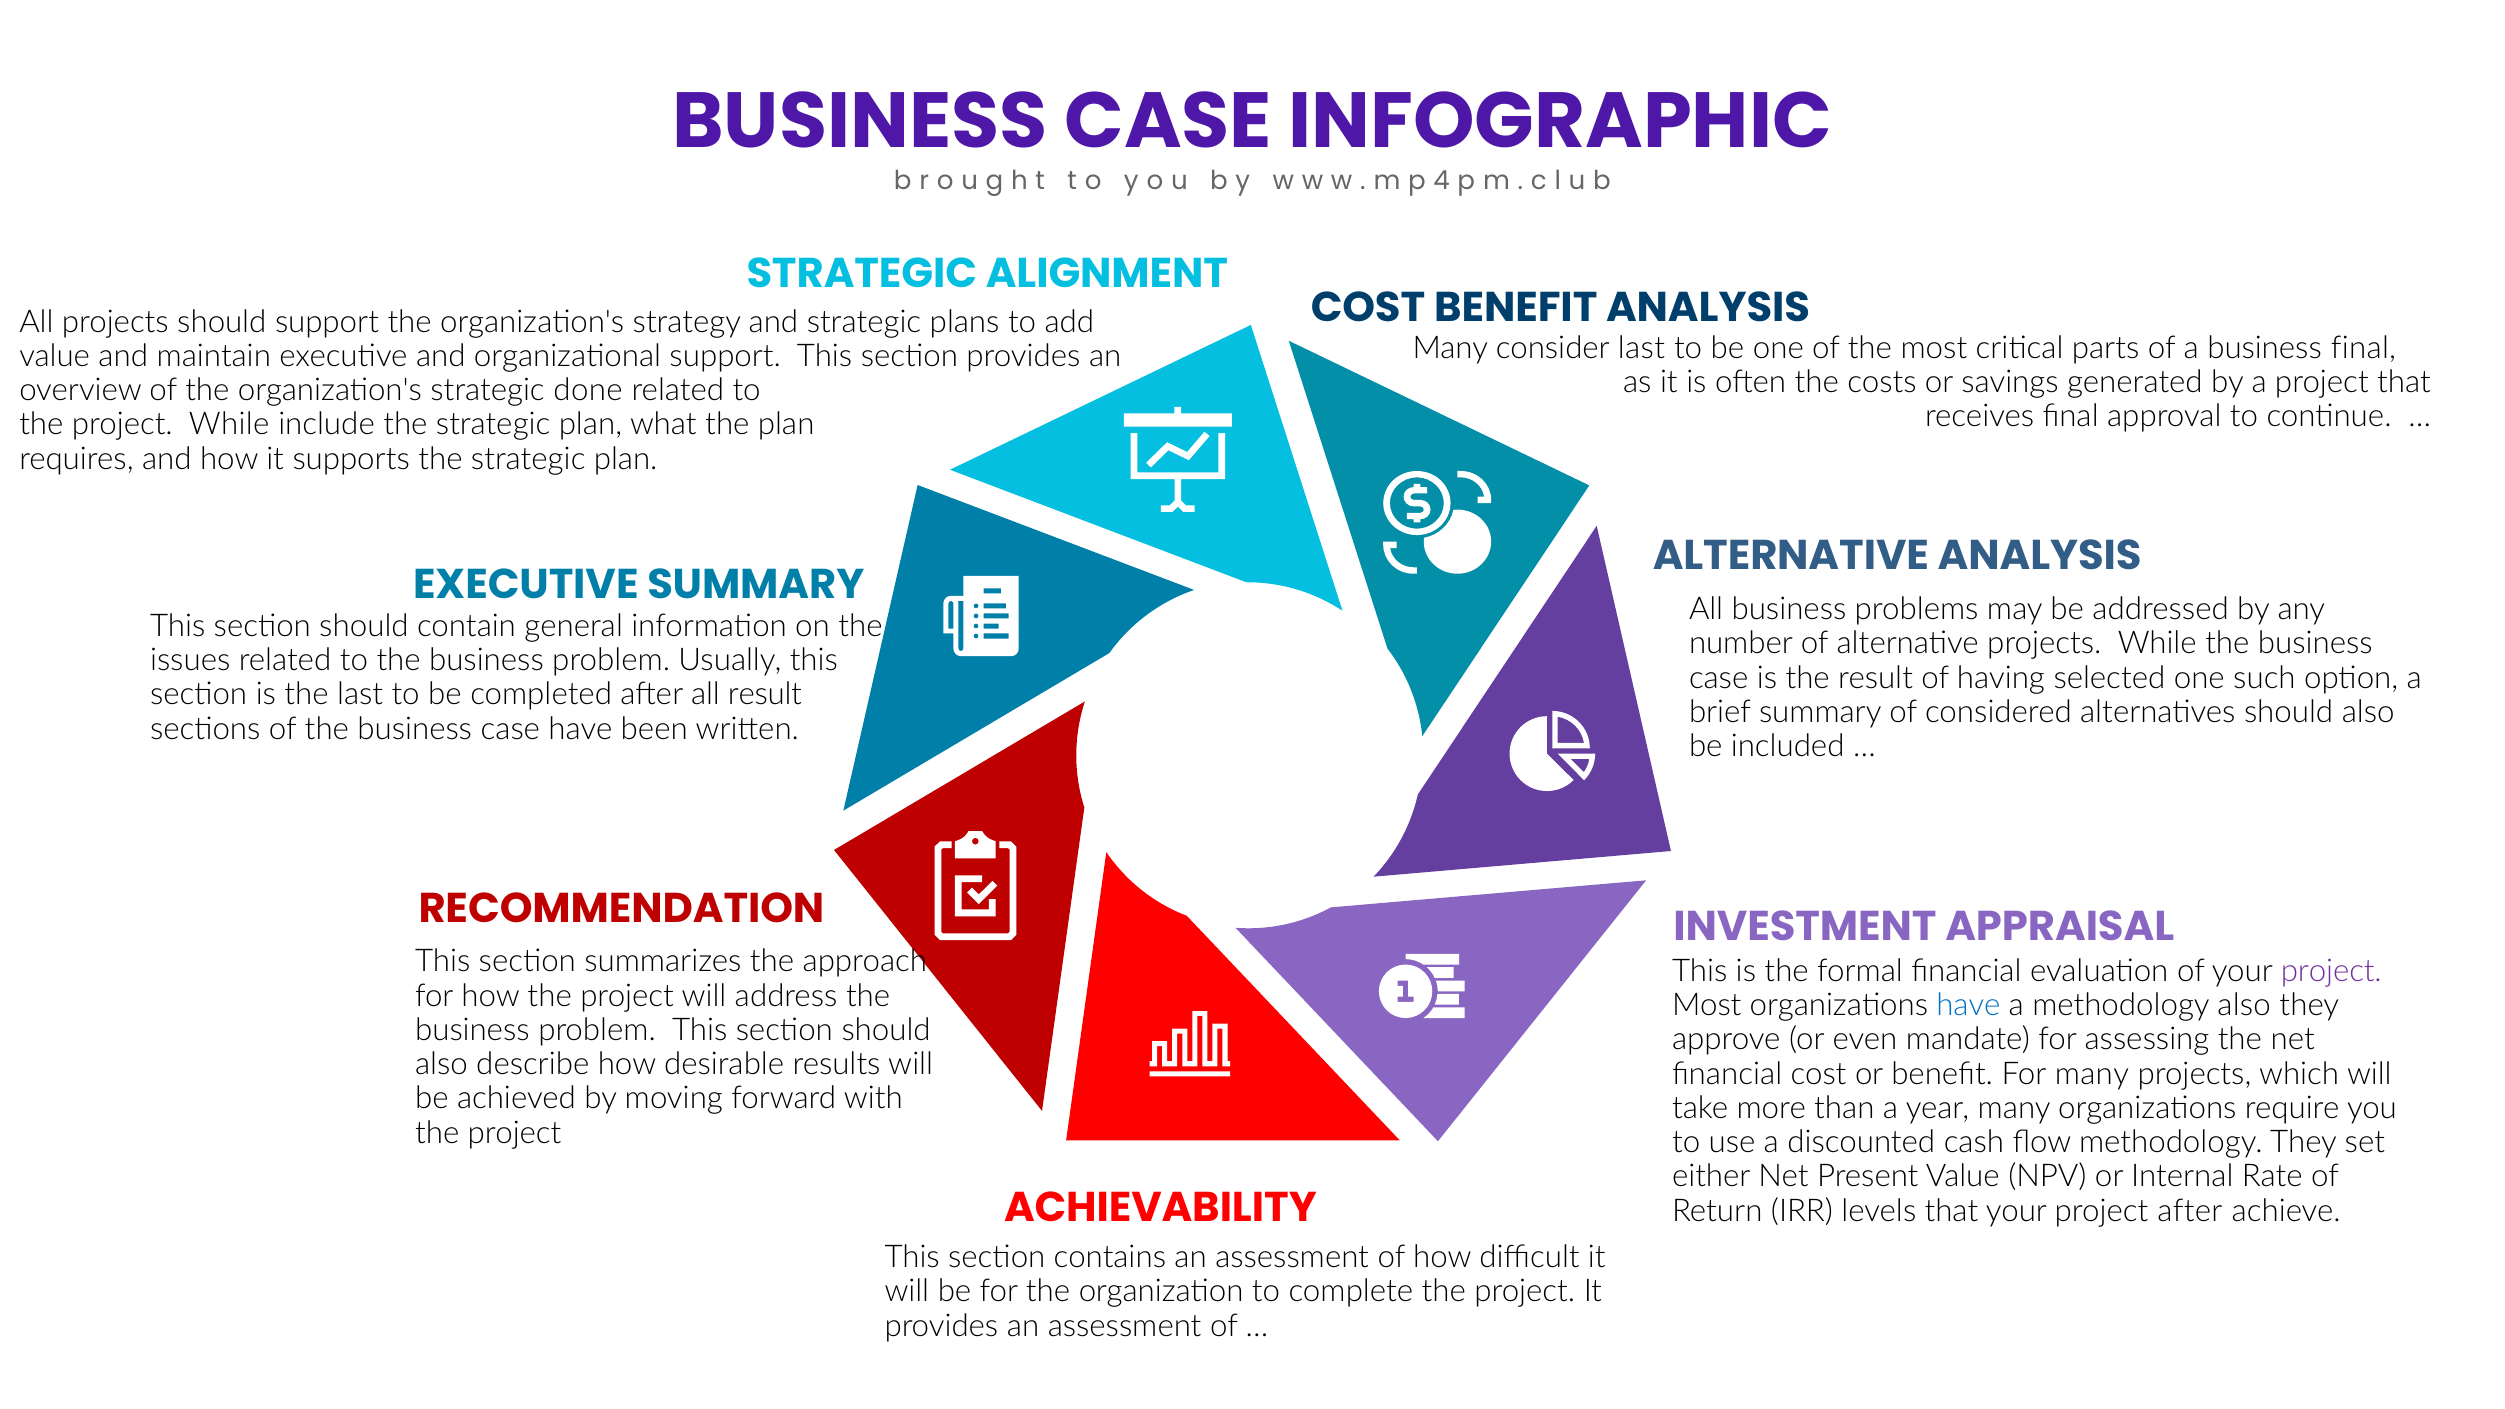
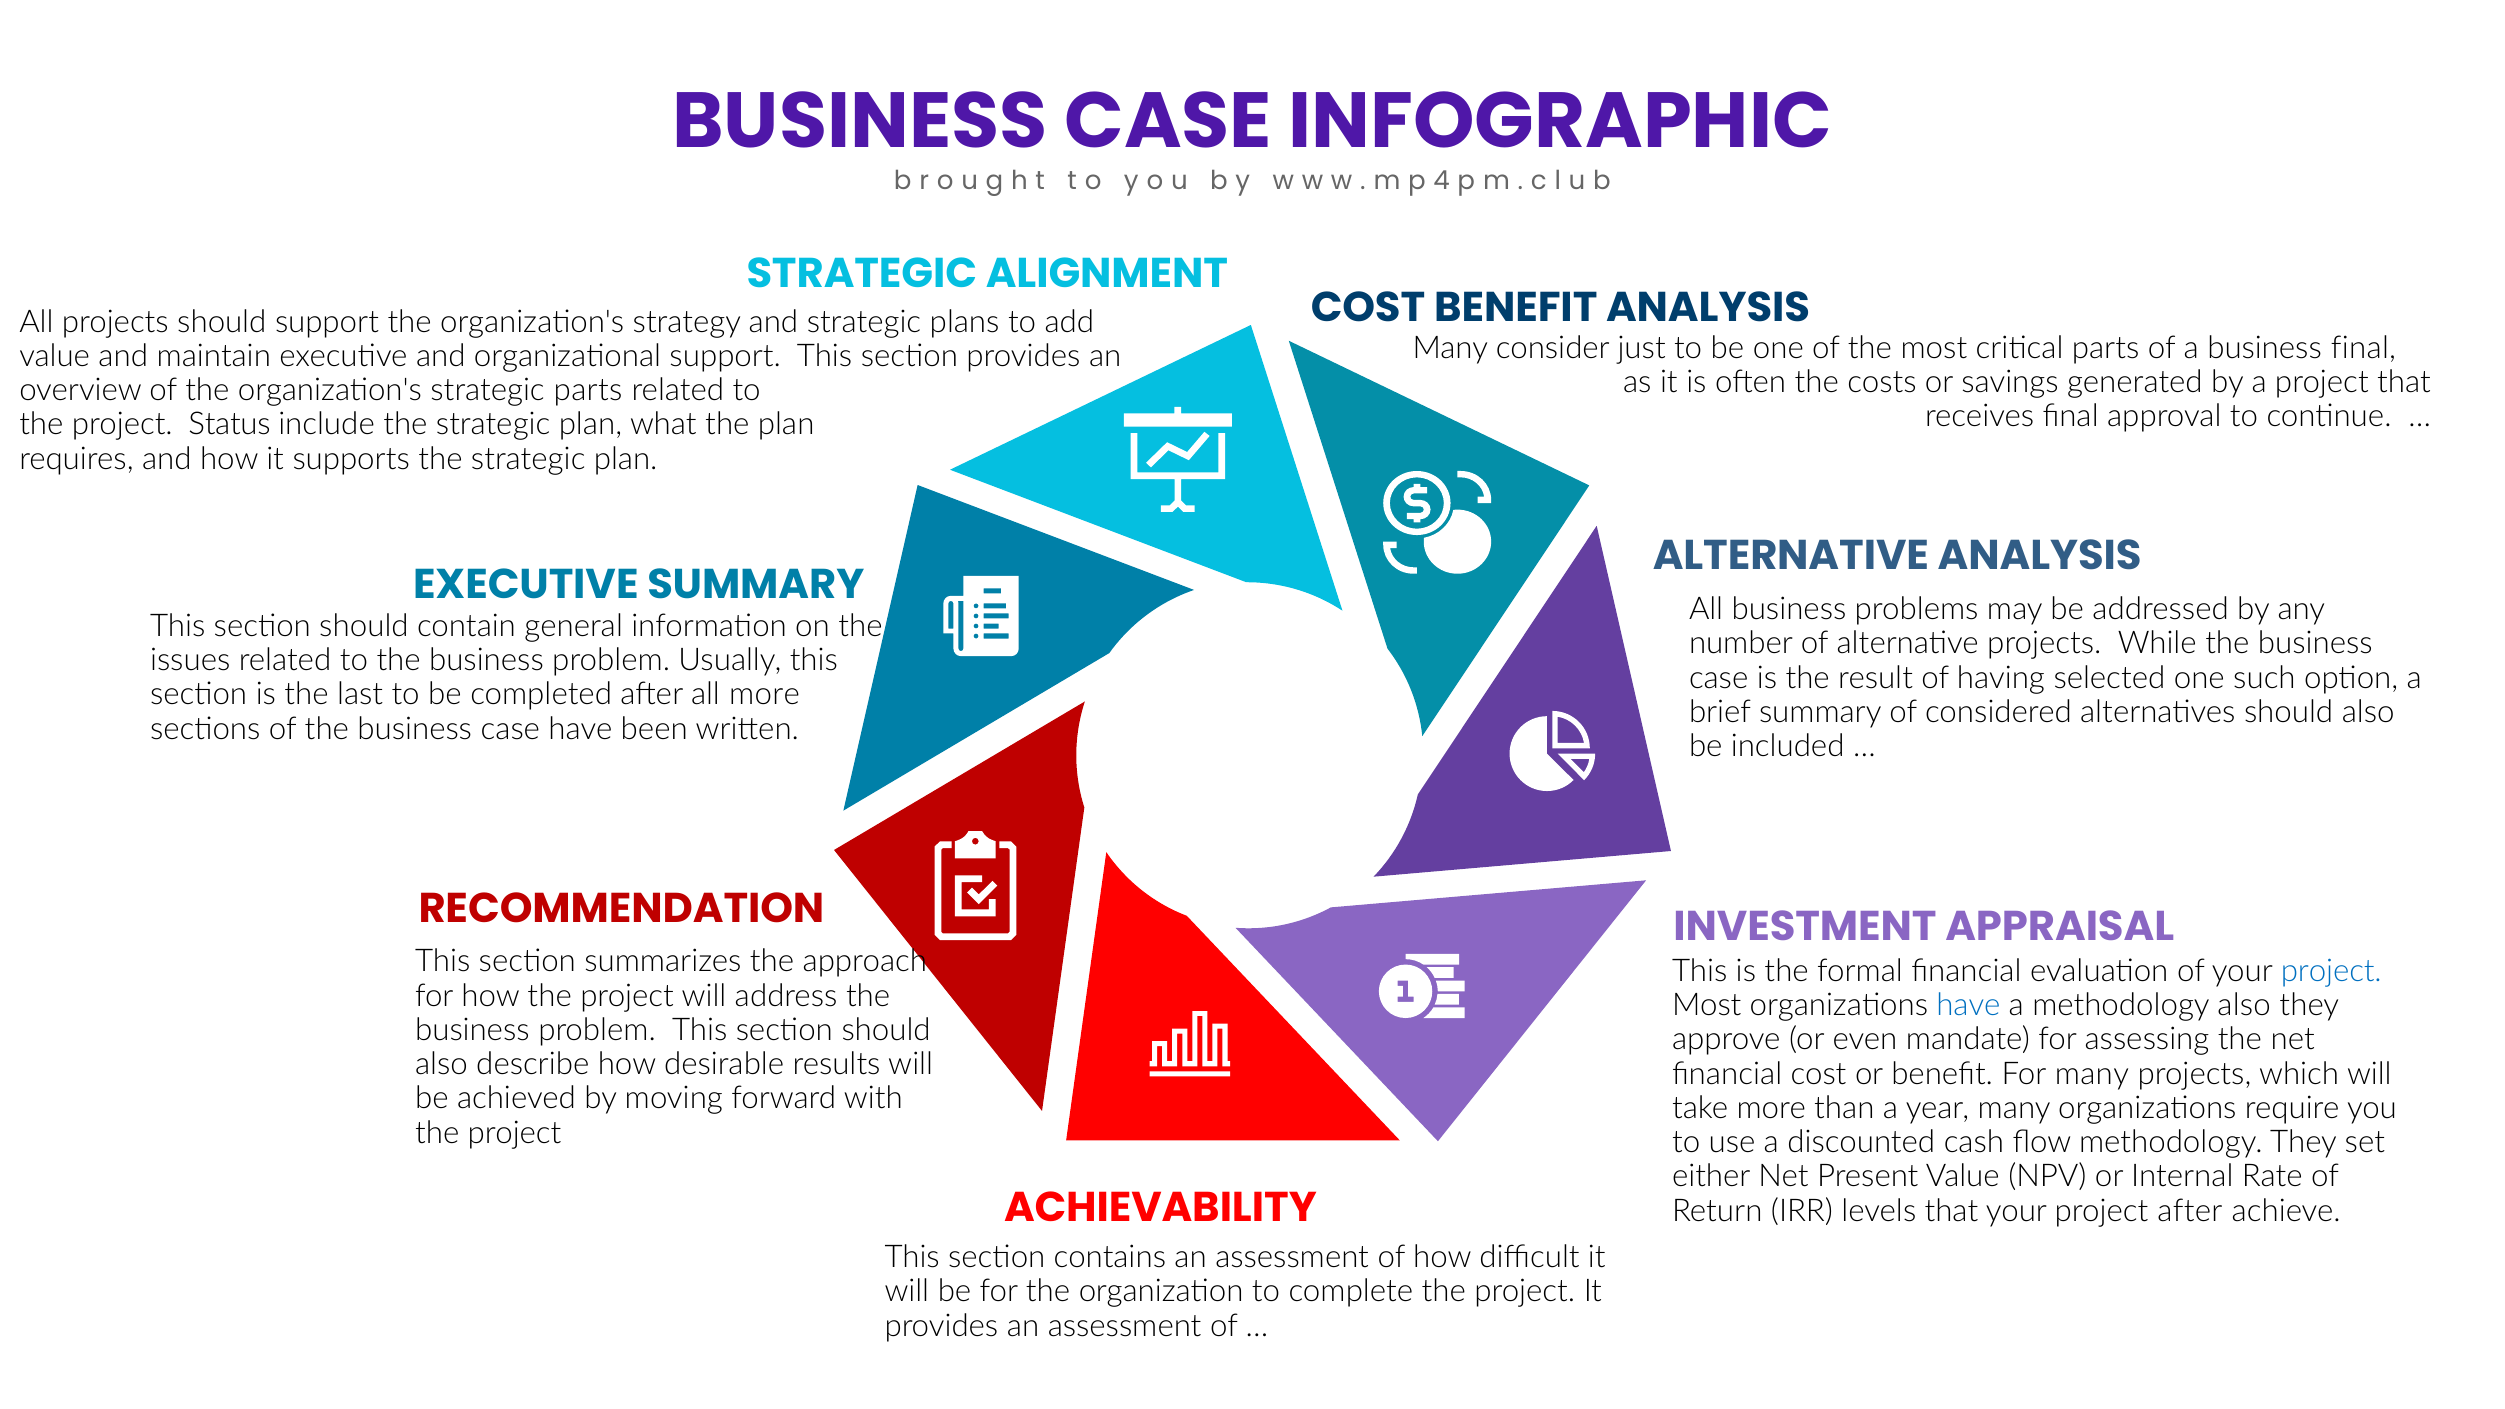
consider last: last -> just (1642, 348)
strategic done: done -> parts (588, 390)
project While: While -> Status (230, 425)
all result: result -> more (765, 695)
project colour: purple -> blue (2331, 971)
